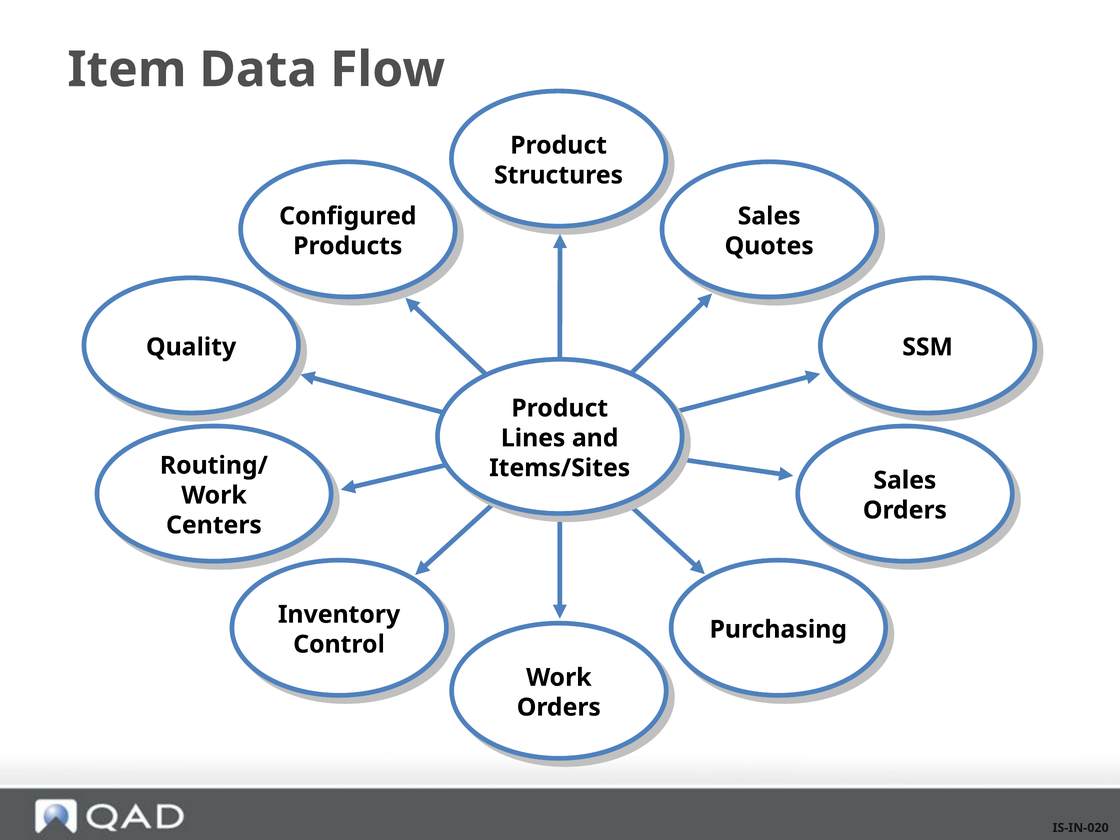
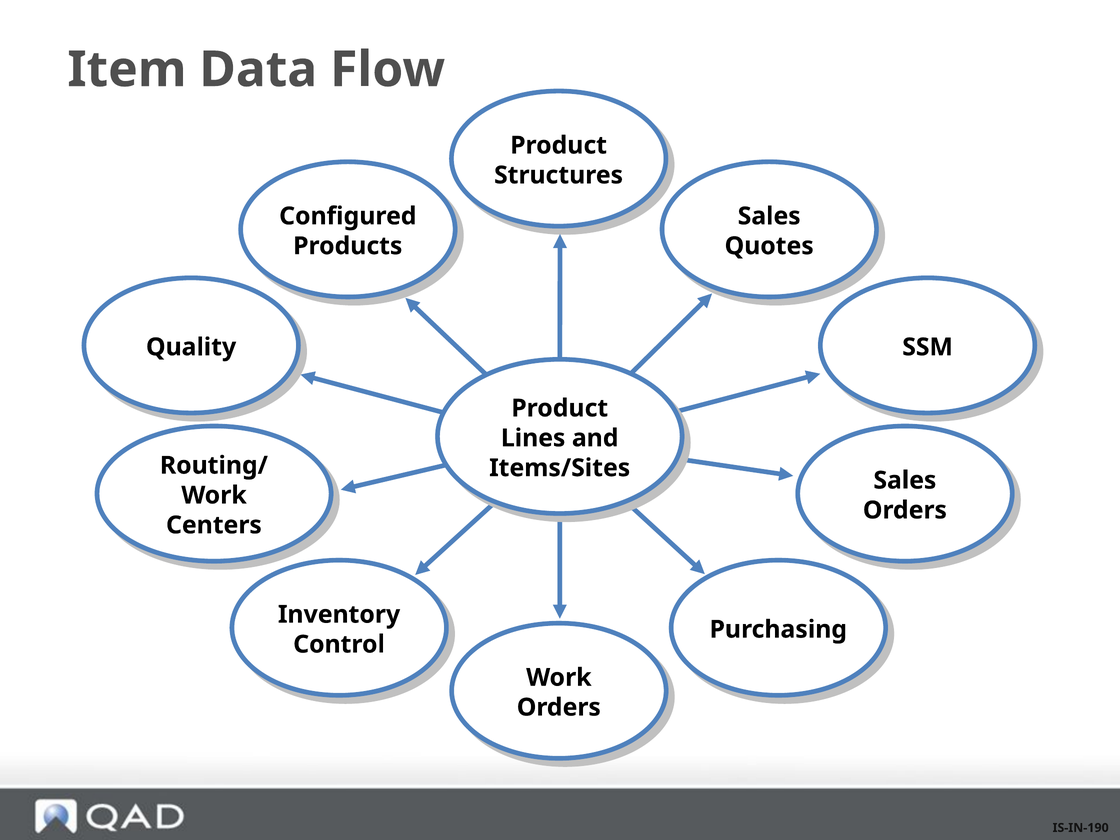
IS-IN-020: IS-IN-020 -> IS-IN-190 (1081, 828)
